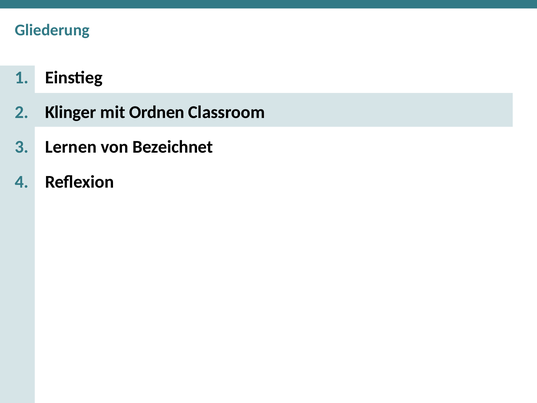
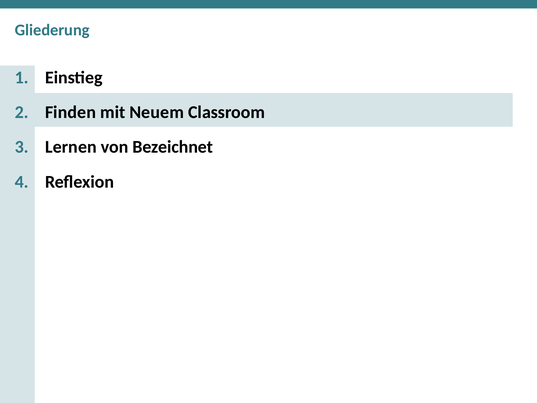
Klinger: Klinger -> Finden (70, 112)
Ordnen: Ordnen -> Neuem (157, 112)
